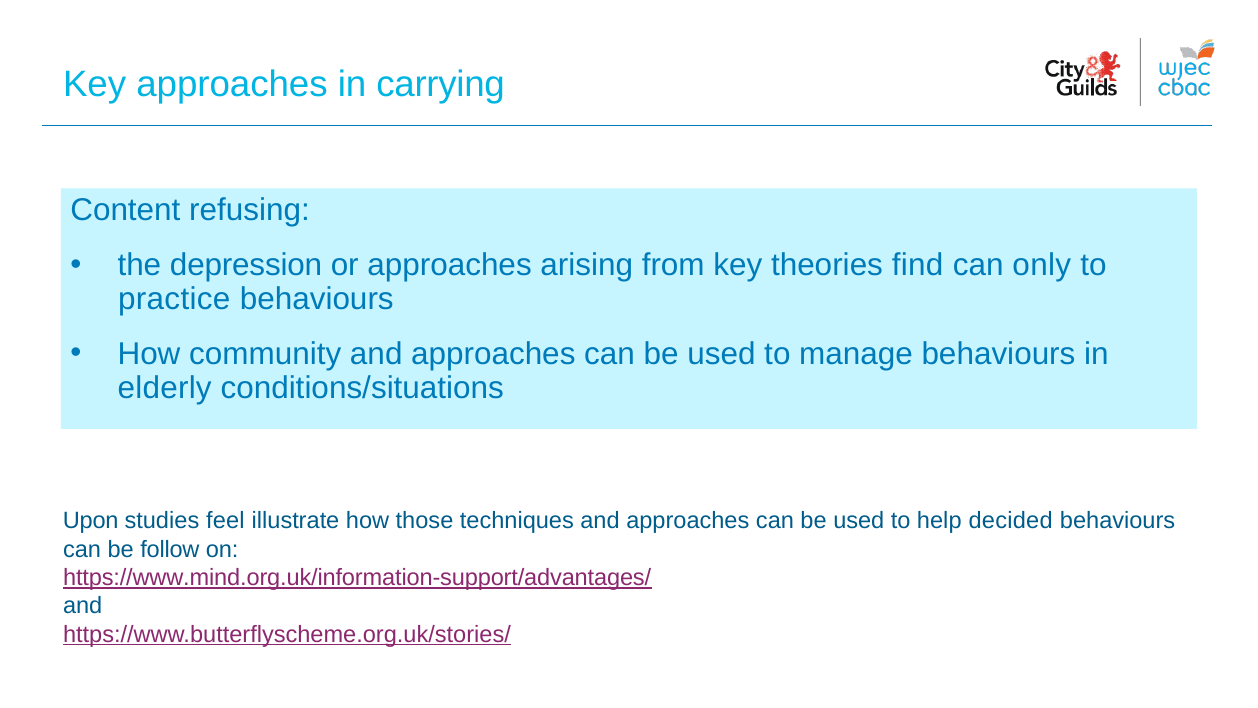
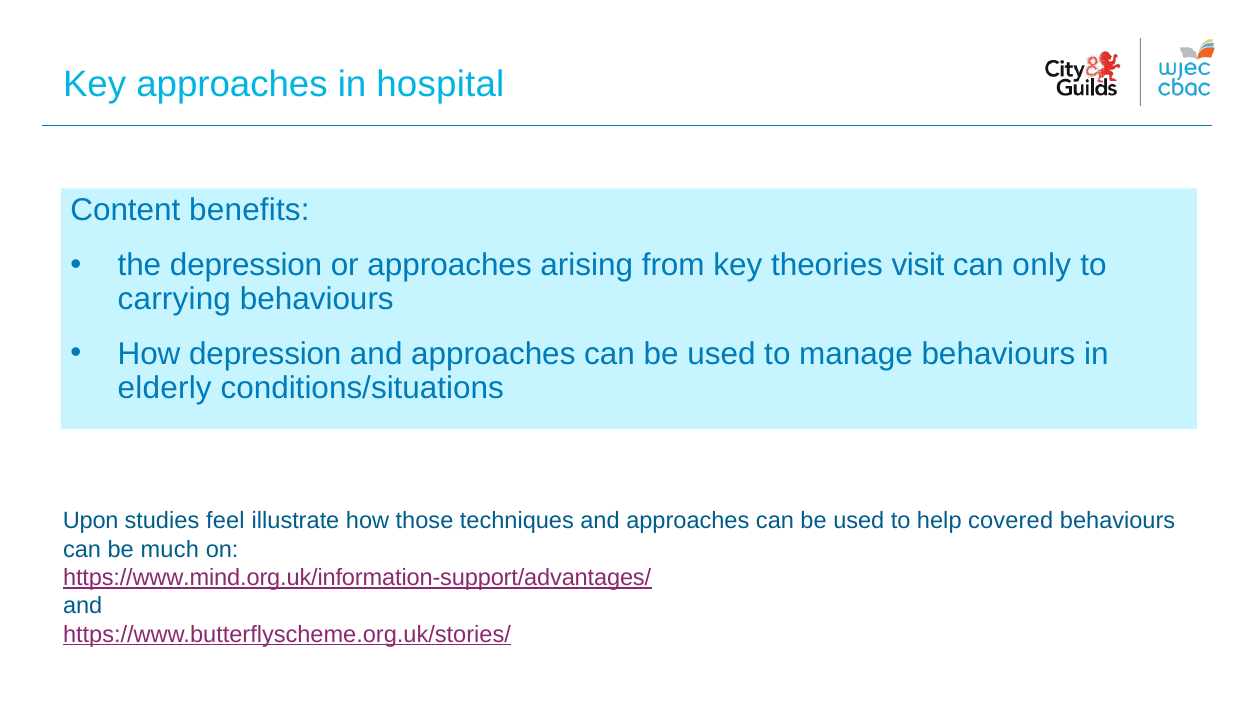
carrying: carrying -> hospital (440, 84)
refusing: refusing -> benefits (249, 210)
find: find -> visit (918, 265)
practice: practice -> carrying (174, 299)
How community: community -> depression (265, 354)
decided: decided -> covered (1011, 521)
follow: follow -> much (170, 549)
